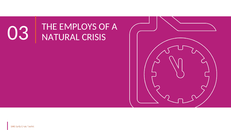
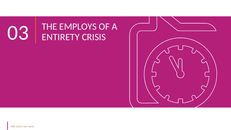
NATURAL: NATURAL -> ENTIRETY (61, 37)
